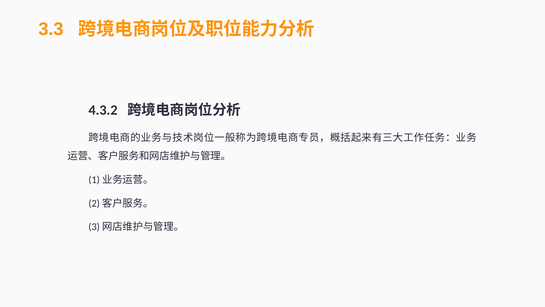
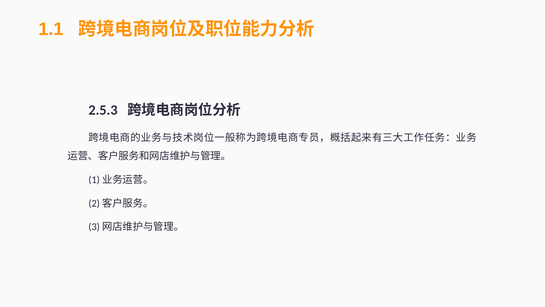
3.3: 3.3 -> 1.1 (51, 29)
4.3.2: 4.3.2 -> 2.5.3 (103, 110)
